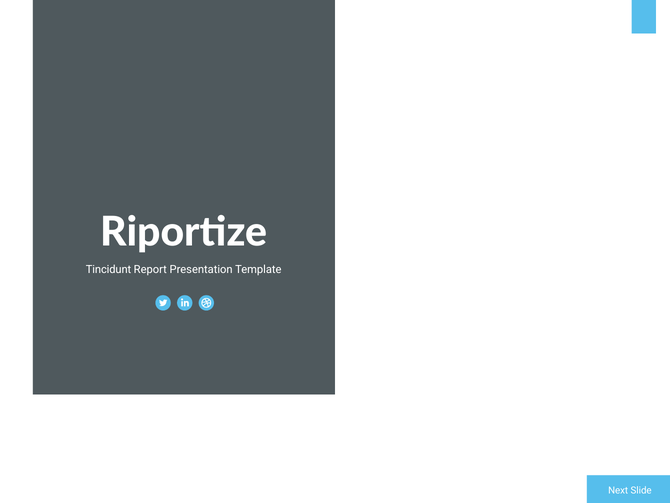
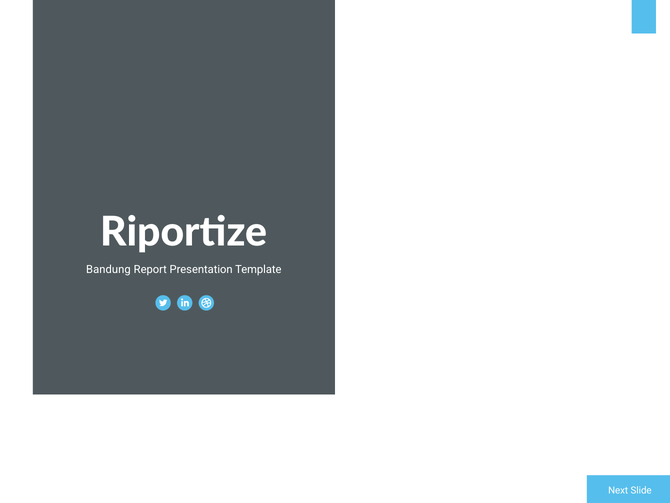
Tincidunt: Tincidunt -> Bandung (108, 269)
